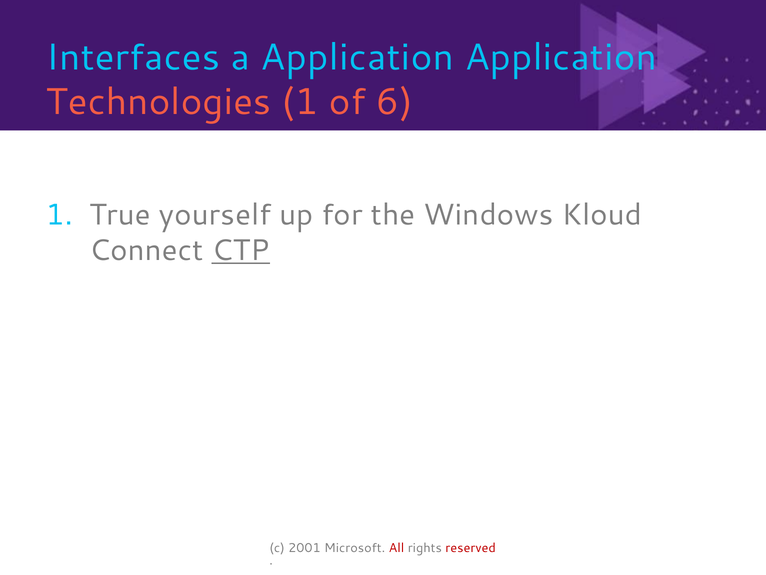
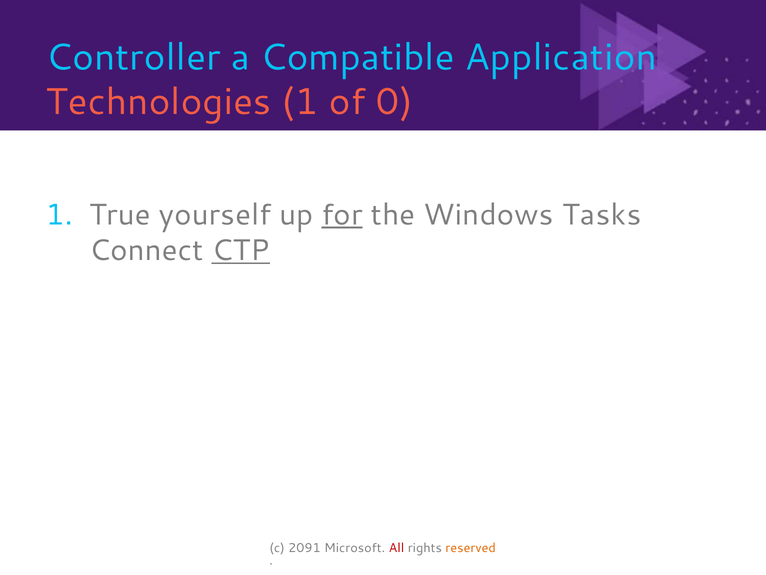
Interfaces: Interfaces -> Controller (133, 57)
a Application: Application -> Compatible (357, 57)
6: 6 -> 0 (394, 102)
for underline: none -> present (342, 214)
Kloud: Kloud -> Tasks (602, 214)
2001: 2001 -> 2091 (304, 547)
reserved colour: red -> orange (471, 547)
